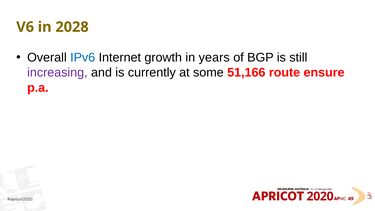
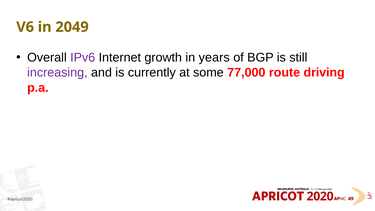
2028: 2028 -> 2049 (72, 27)
IPv6 colour: blue -> purple (83, 58)
51,166: 51,166 -> 77,000 (246, 73)
ensure: ensure -> driving (324, 73)
